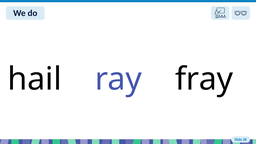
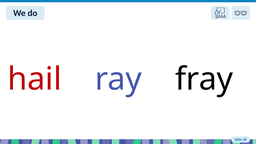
hail colour: black -> red (35, 79)
